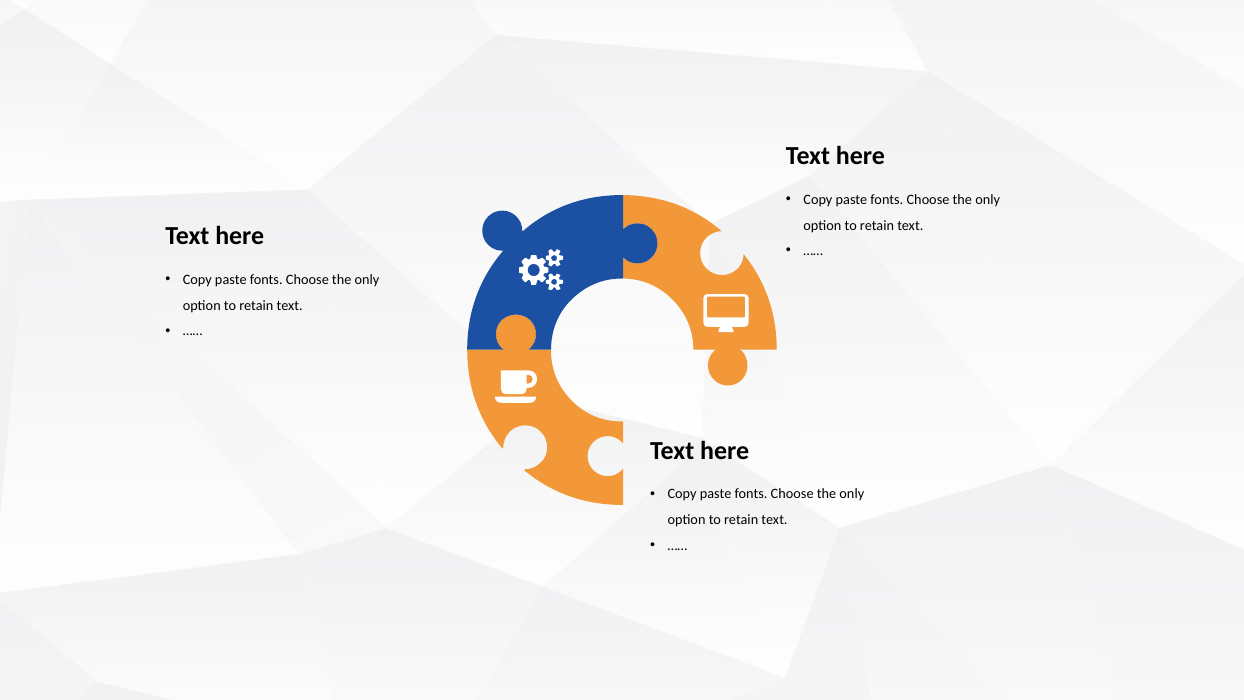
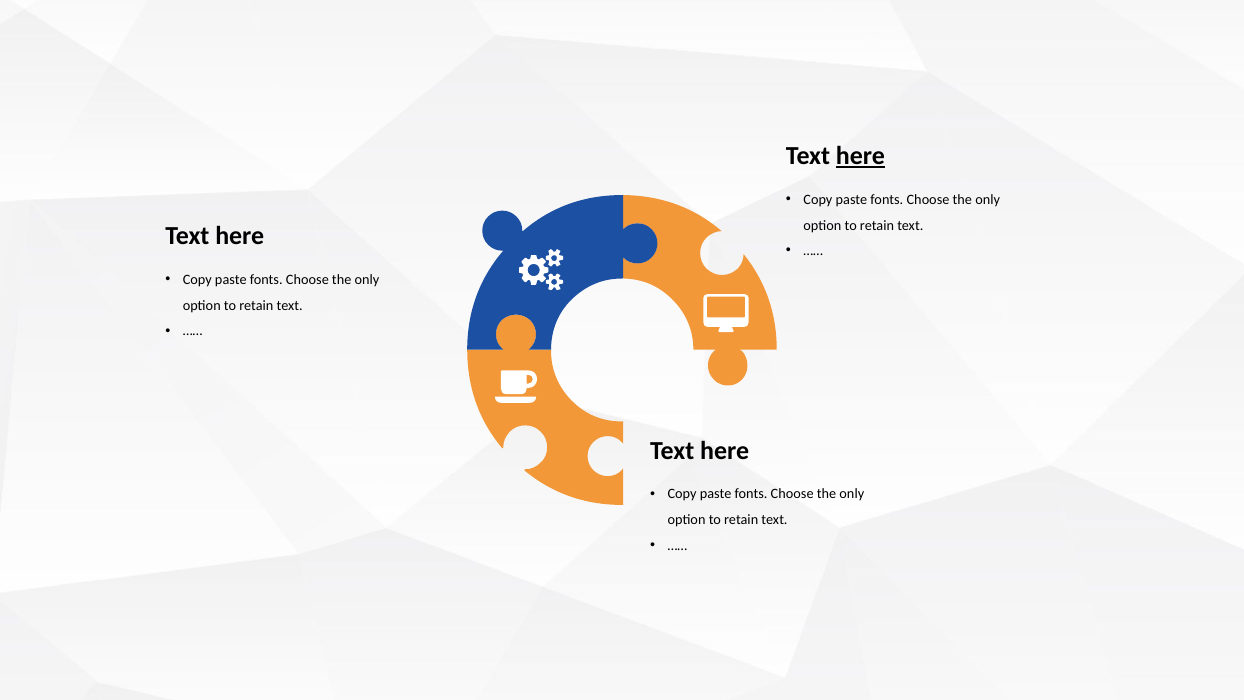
here underline: none -> present (860, 156)
